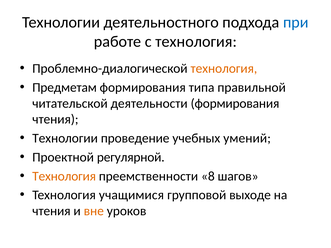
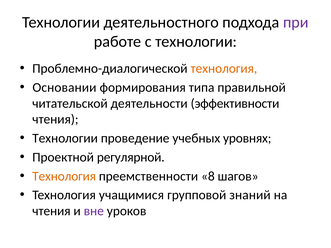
при colour: blue -> purple (296, 22)
с технология: технология -> технологии (196, 42)
Предметам: Предметам -> Основании (64, 87)
деятельности формирования: формирования -> эффективности (235, 103)
умений: умений -> уровнях (247, 138)
выходе: выходе -> знаний (250, 195)
вне colour: orange -> purple (94, 211)
